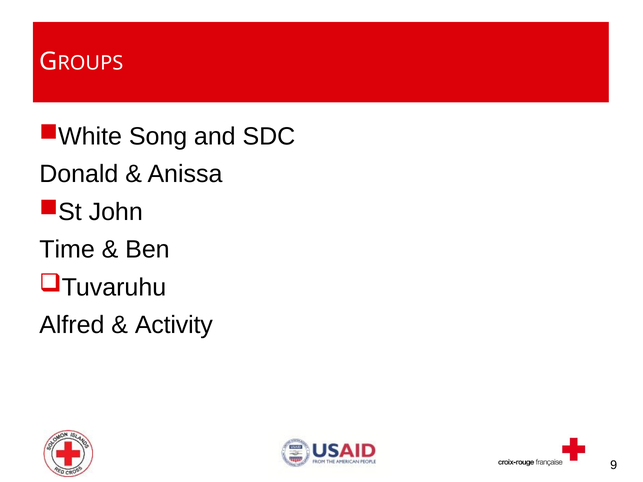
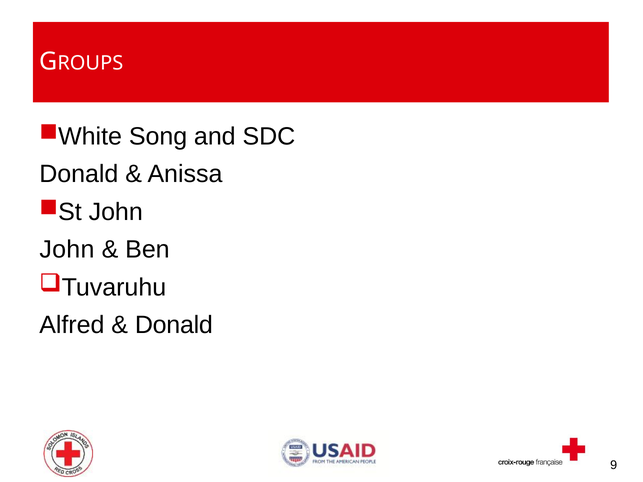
Time: Time -> John (67, 250)
Activity: Activity -> Donald (174, 325)
